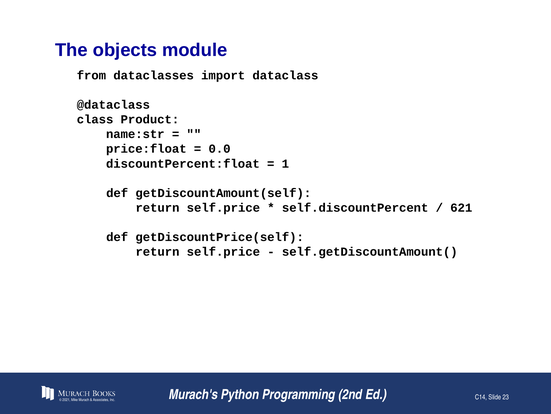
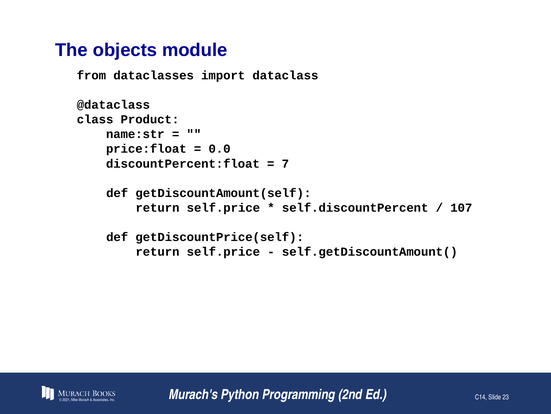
1: 1 -> 7 (285, 163)
621: 621 -> 107 (461, 207)
